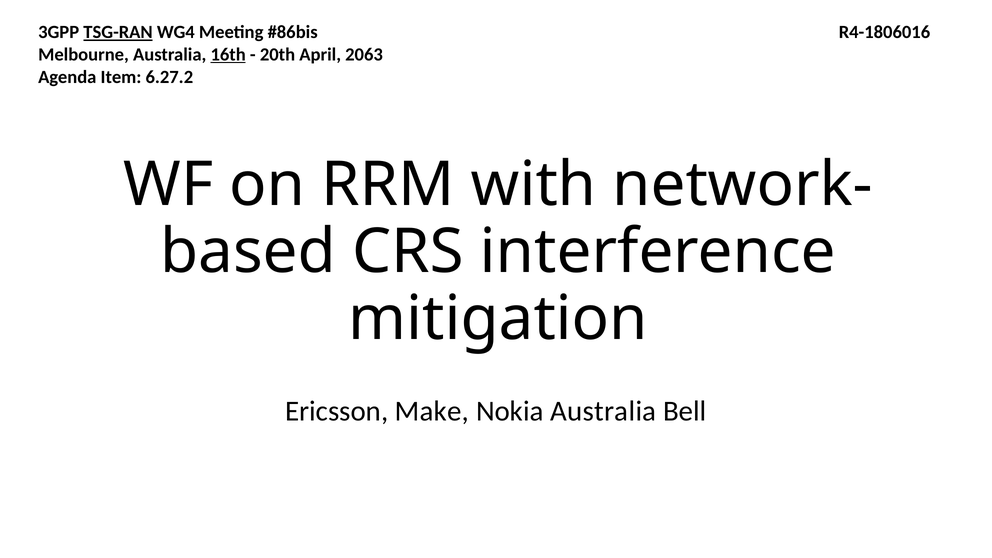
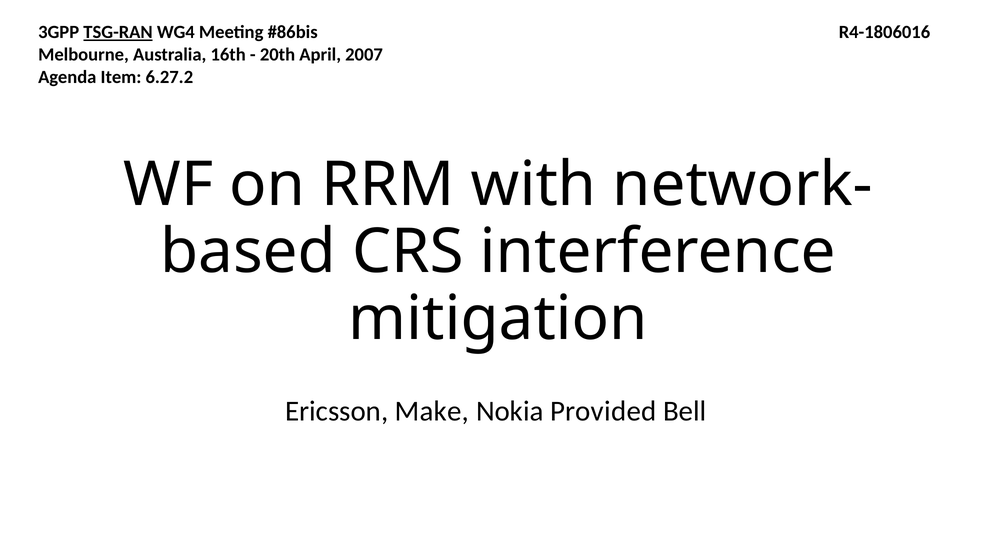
16th underline: present -> none (228, 55)
2063: 2063 -> 2007 (364, 55)
Nokia Australia: Australia -> Provided (603, 411)
